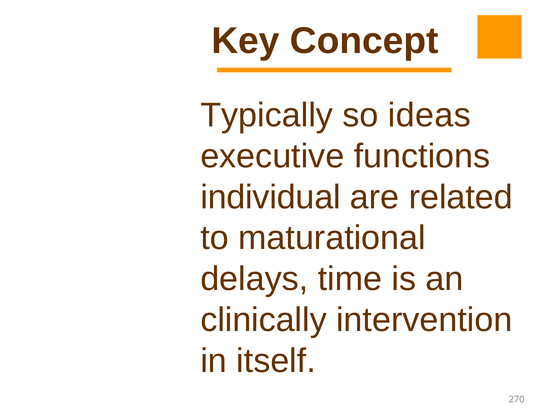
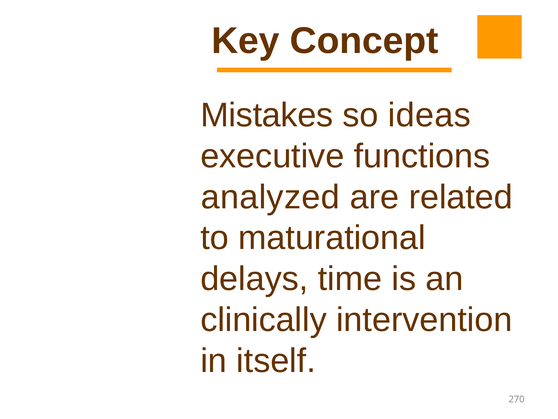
Typically: Typically -> Mistakes (267, 115)
individual: individual -> analyzed (270, 197)
